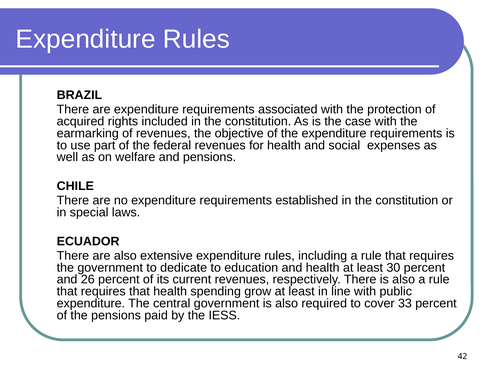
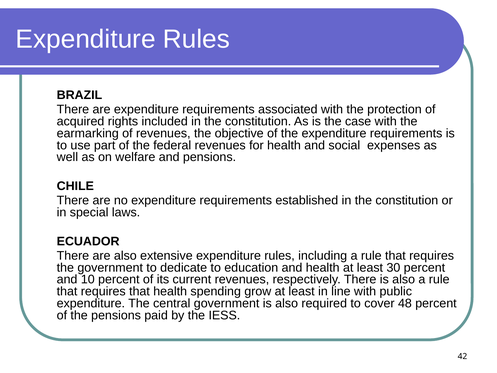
26: 26 -> 10 (88, 279)
33: 33 -> 48 (405, 303)
